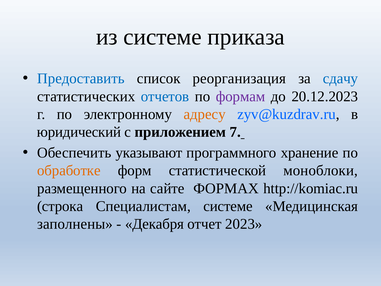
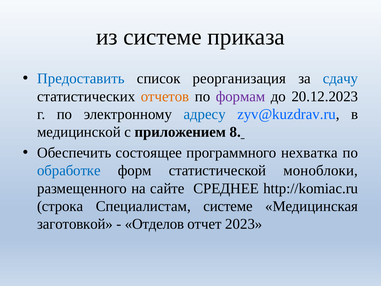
отчетов colour: blue -> orange (165, 96)
адресу colour: orange -> blue (205, 114)
юридический: юридический -> медицинской (79, 132)
7: 7 -> 8 (235, 132)
указывают: указывают -> состоящее (149, 153)
хранение: хранение -> нехватка (309, 153)
обработке colour: orange -> blue (69, 170)
ФОРМАХ: ФОРМАХ -> СРЕДНЕЕ (226, 188)
заполнены: заполнены -> заготовкой (75, 224)
Декабря: Декабря -> Отделов (154, 224)
